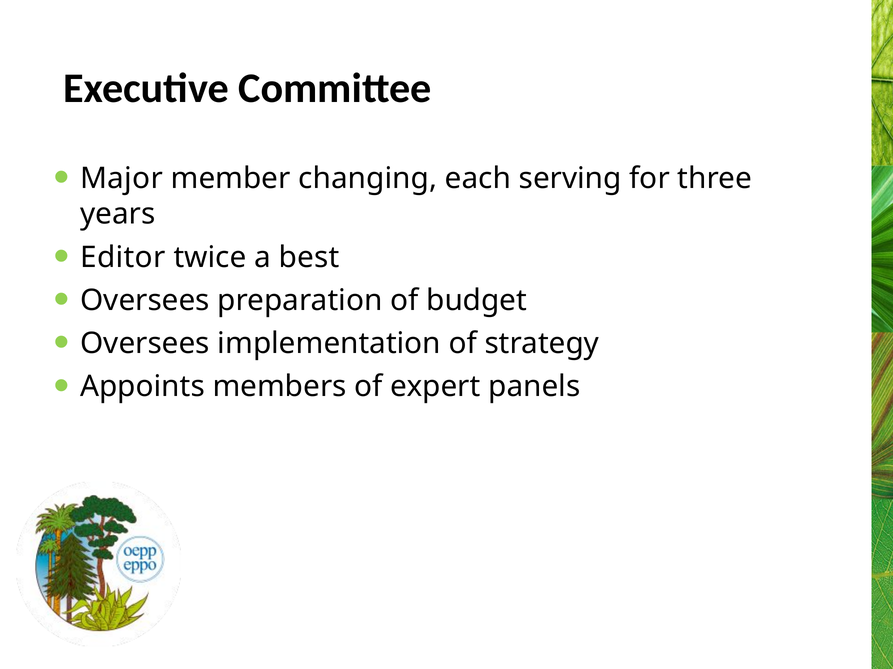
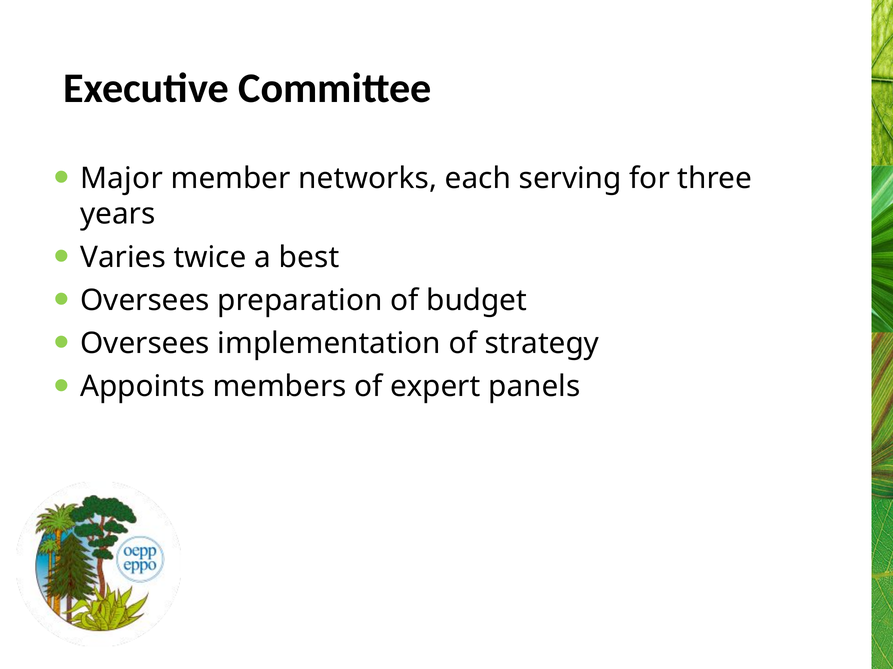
changing: changing -> networks (368, 179)
Editor: Editor -> Varies (123, 258)
